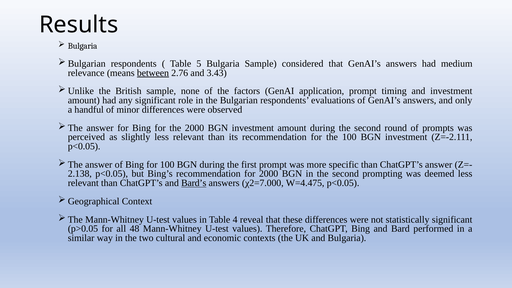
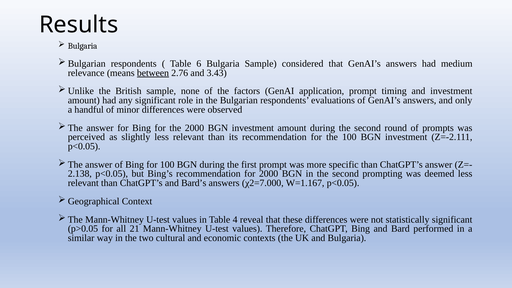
5: 5 -> 6 (199, 64)
Bard’s underline: present -> none (194, 183)
W=4.475: W=4.475 -> W=1.167 (305, 183)
48: 48 -> 21 (135, 229)
